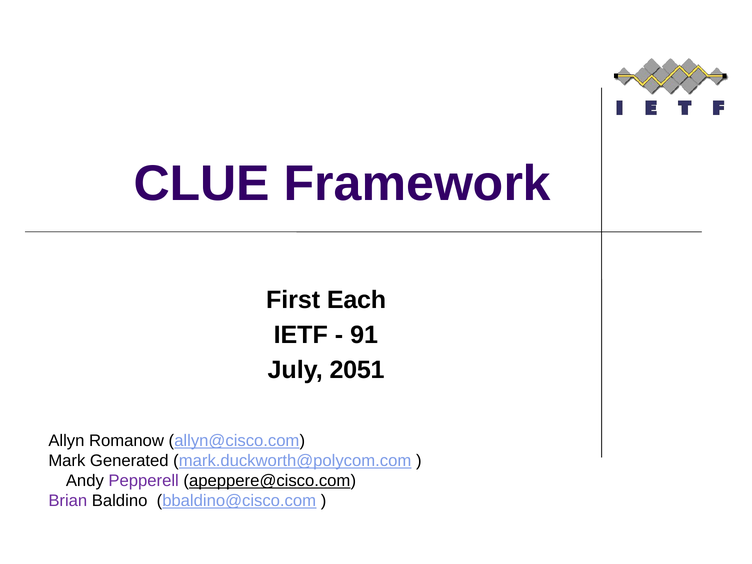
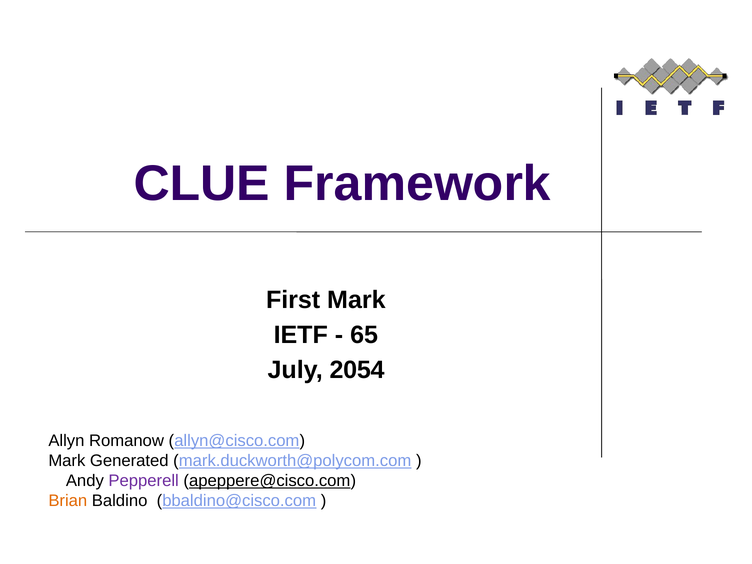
First Each: Each -> Mark (356, 300)
91: 91 -> 65 (364, 335)
2051: 2051 -> 2054 (357, 370)
Brian colour: purple -> orange (68, 501)
